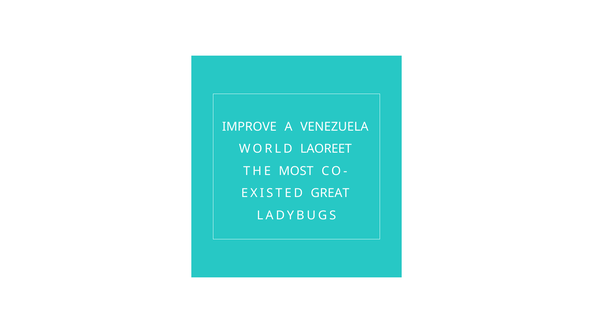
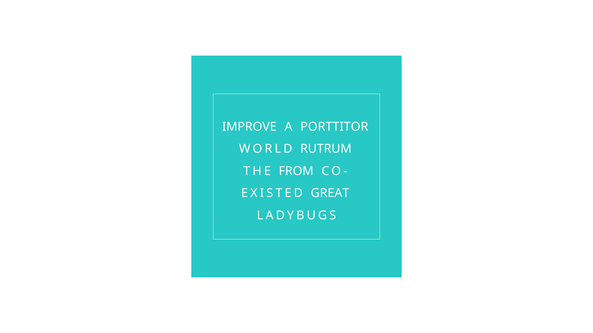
VENEZUELA: VENEZUELA -> PORTTITOR (334, 127)
LAOREET: LAOREET -> RUTRUM (326, 149)
MOST: MOST -> FROM (296, 171)
